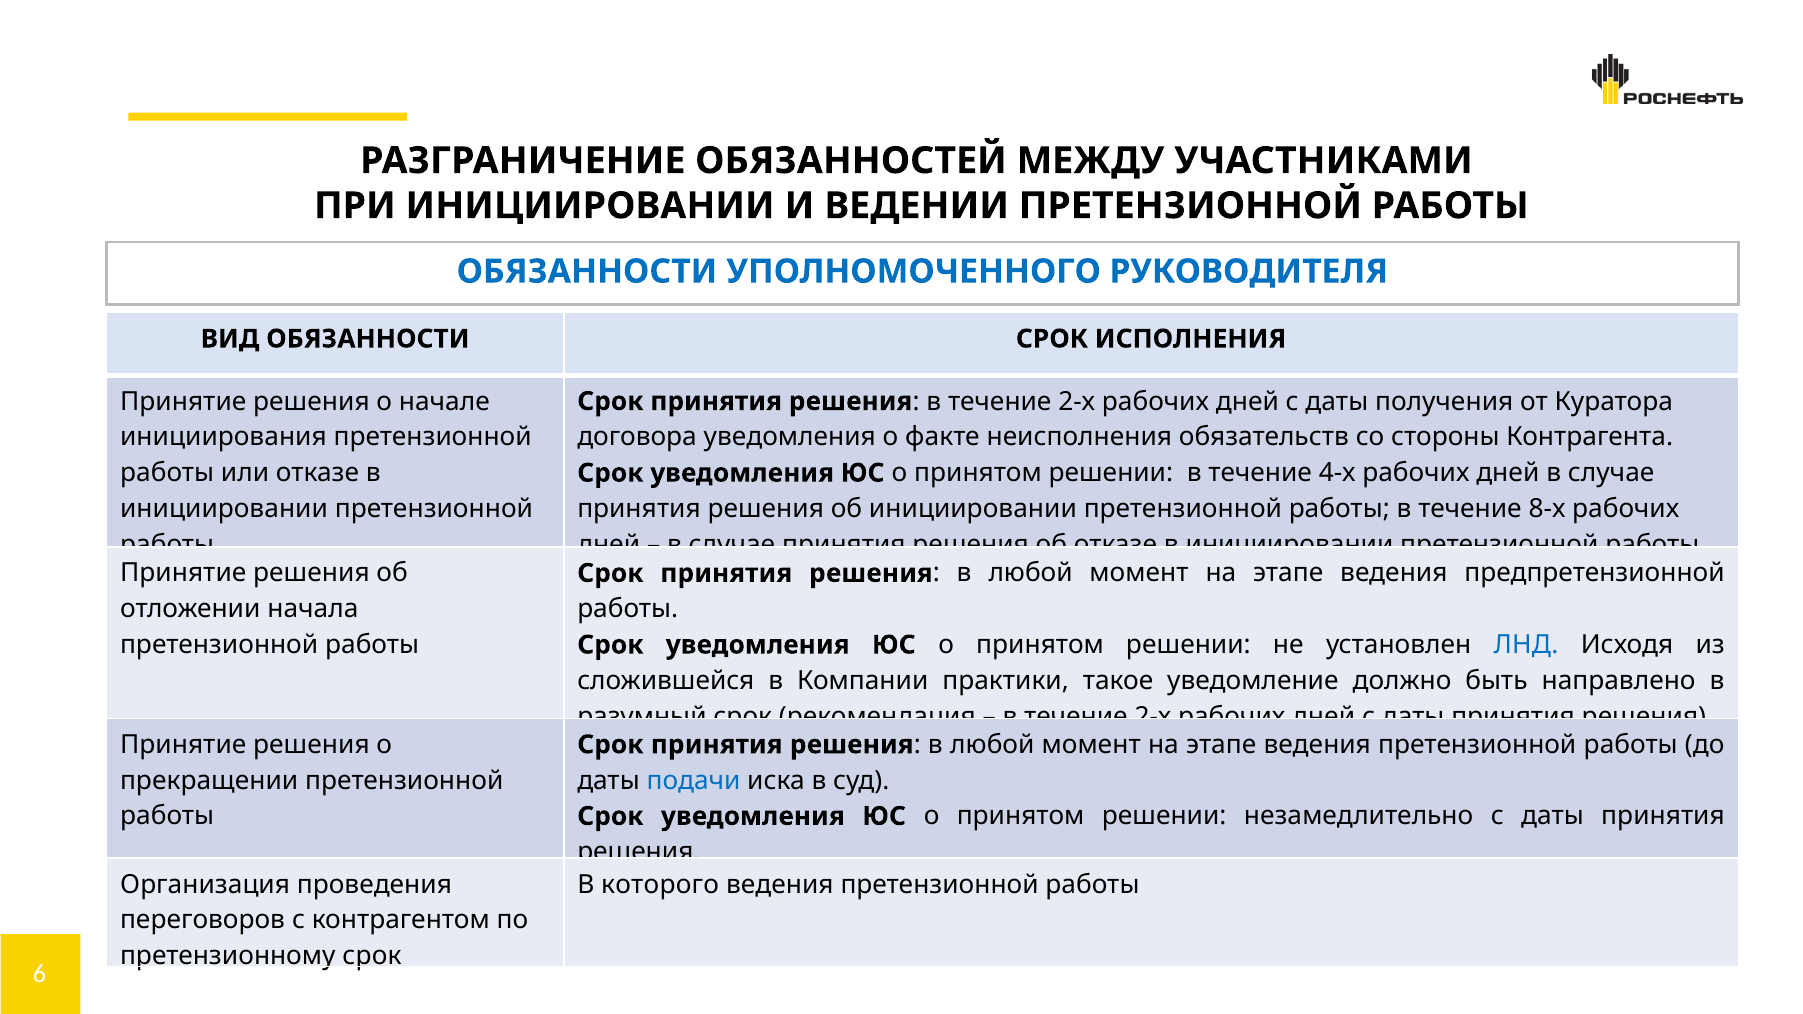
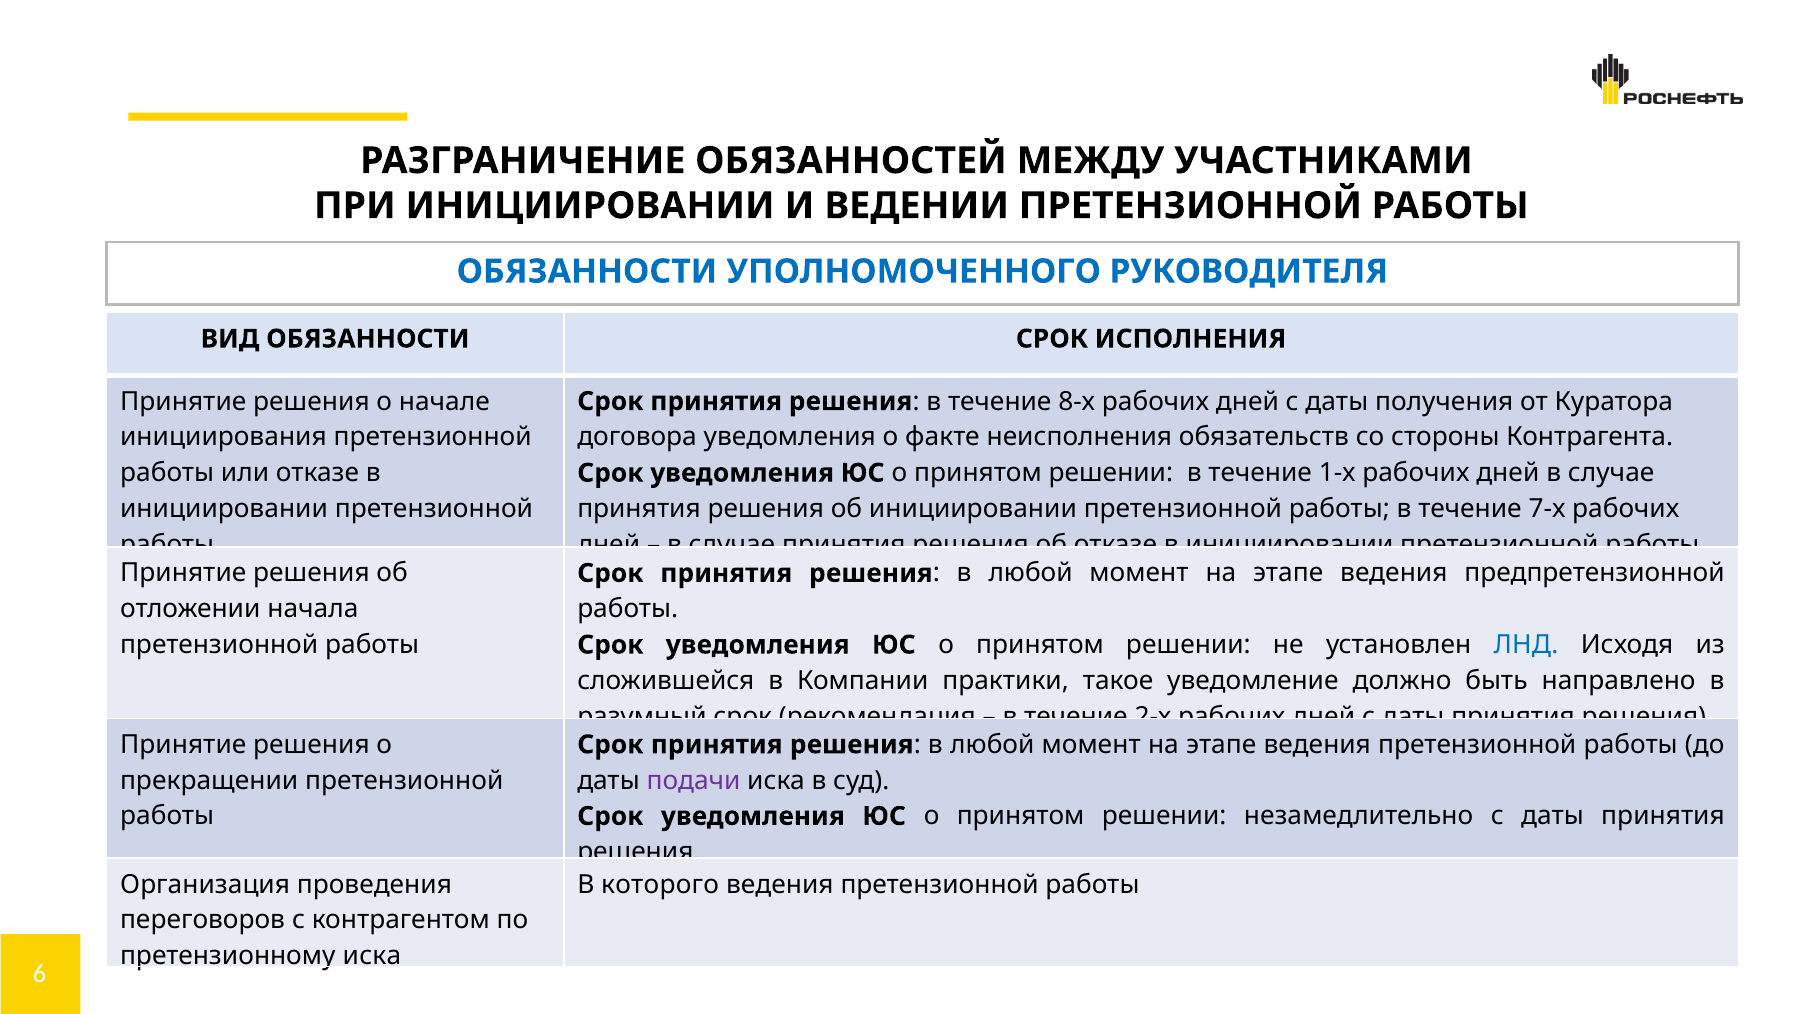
решения в течение 2-х: 2-х -> 8-х (1077, 401)
4-х: 4-х -> 1-х (1337, 473)
8-х: 8-х -> 7-х (1547, 509)
подачи colour: blue -> purple (693, 781)
претензионному срок: срок -> иска (372, 956)
